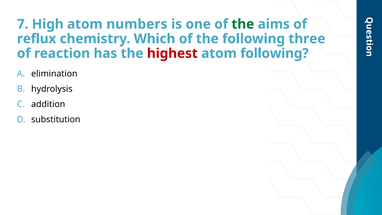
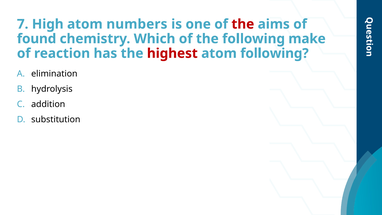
the colour: green -> red (243, 24)
reflux: reflux -> found (37, 39)
three: three -> make (307, 39)
